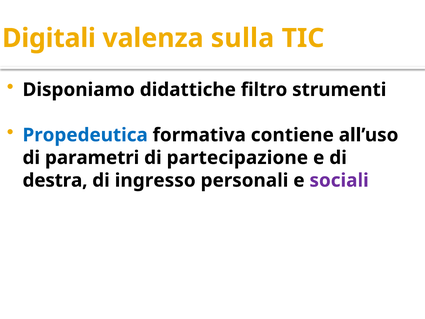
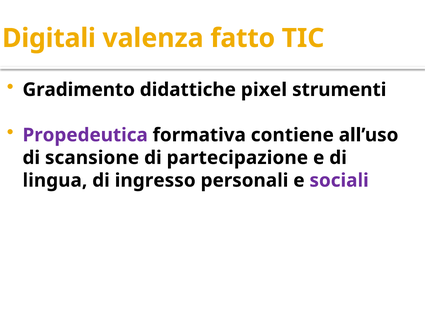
sulla: sulla -> fatto (243, 38)
Disponiamo: Disponiamo -> Gradimento (79, 90)
filtro: filtro -> pixel (264, 90)
Propedeutica colour: blue -> purple (85, 135)
parametri: parametri -> scansione (92, 158)
destra: destra -> lingua (55, 180)
